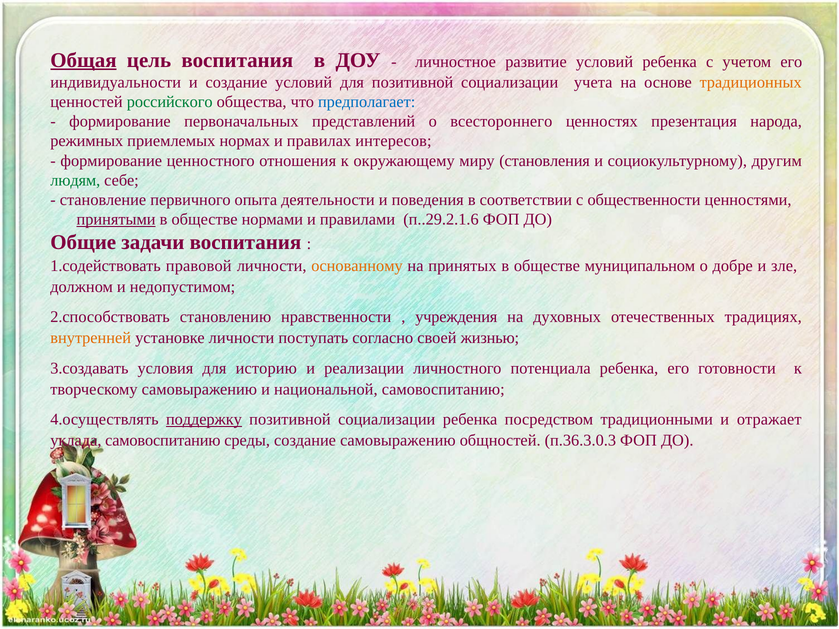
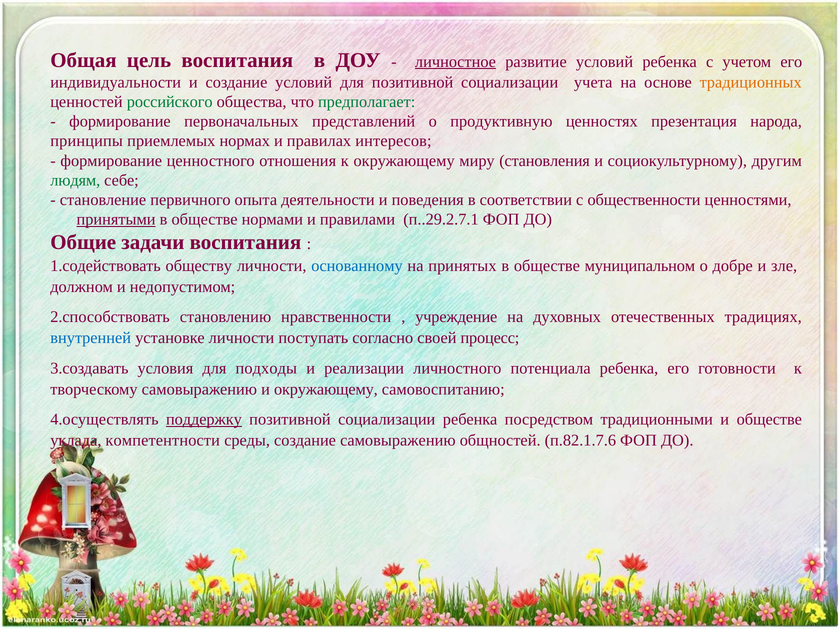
Общая underline: present -> none (83, 60)
личностное underline: none -> present (455, 62)
предполагает colour: blue -> green (367, 102)
всестороннего: всестороннего -> продуктивную (501, 122)
режимных: режимных -> принципы (87, 141)
п..29.2.1.6: п..29.2.1.6 -> п..29.2.7.1 (441, 220)
правовой: правовой -> обществу (199, 266)
основанному colour: orange -> blue (357, 266)
учреждения: учреждения -> учреждение (456, 317)
внутренней colour: orange -> blue (91, 338)
жизнью: жизнью -> процесс (490, 338)
историю: историю -> подходы (266, 368)
и национальной: национальной -> окружающему (326, 389)
и отражает: отражает -> обществе (769, 420)
уклада самовоспитанию: самовоспитанию -> компетентности (163, 441)
п.36.3.0.3: п.36.3.0.3 -> п.82.1.7.6 (580, 441)
